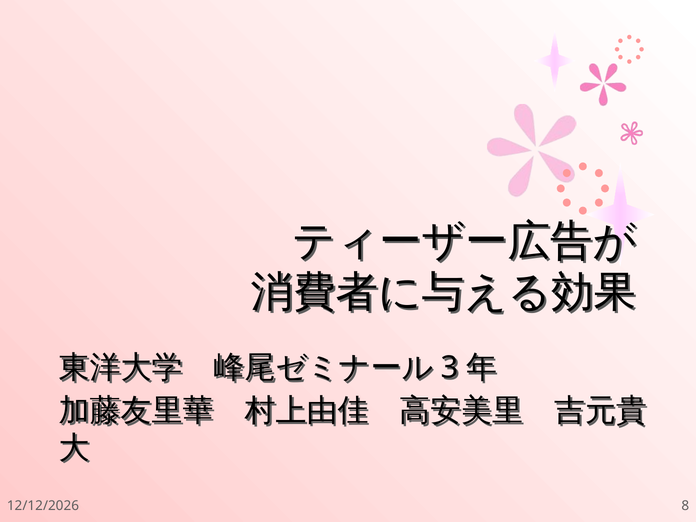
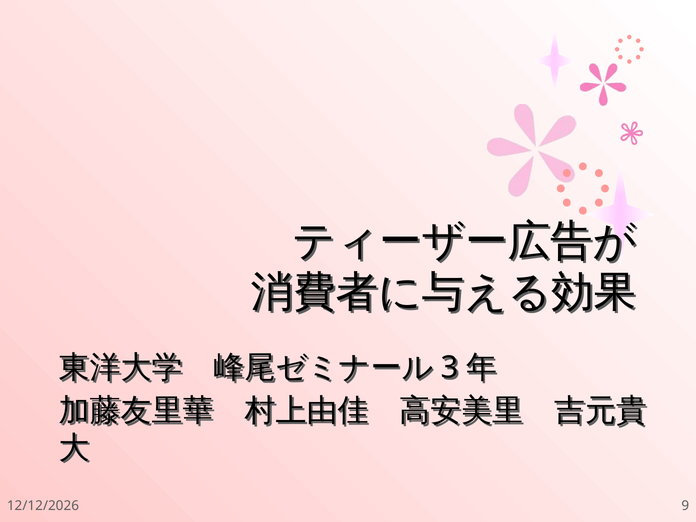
8: 8 -> 9 (685, 506)
